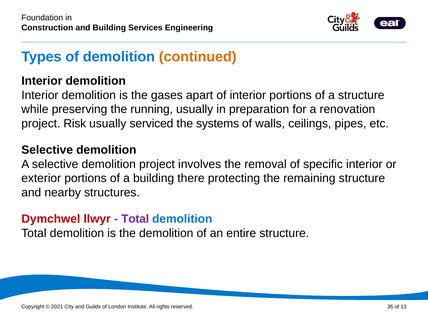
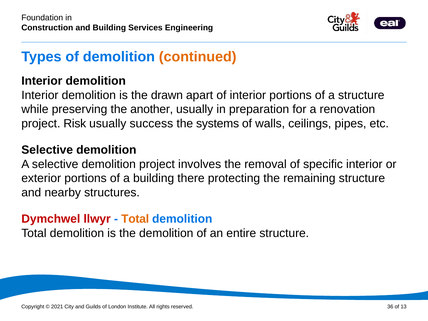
gases: gases -> drawn (167, 95)
running: running -> another (152, 109)
serviced: serviced -> success (151, 124)
Total colour: purple -> orange (135, 219)
